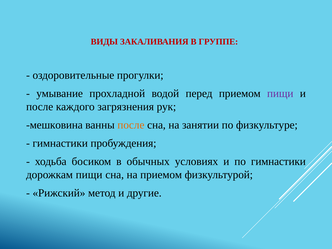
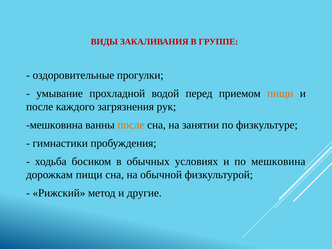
пищи colour: purple -> orange (280, 93)
по гимнастики: гимнастики -> мешковина (278, 161)
на приемом: приемом -> обычной (161, 175)
